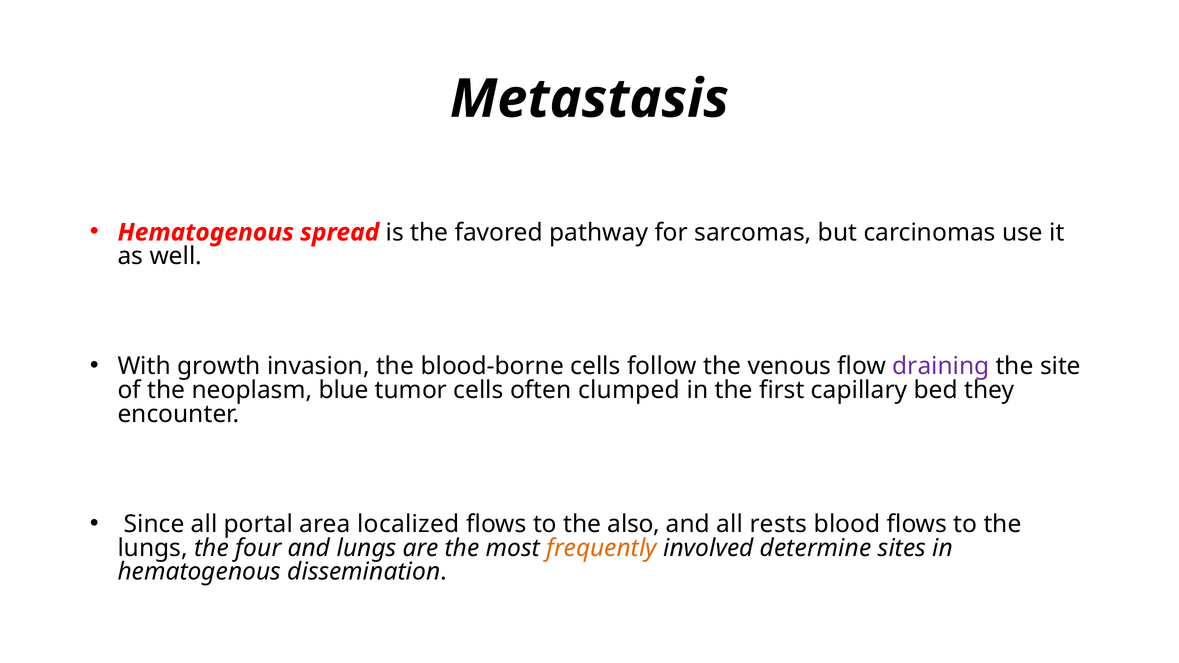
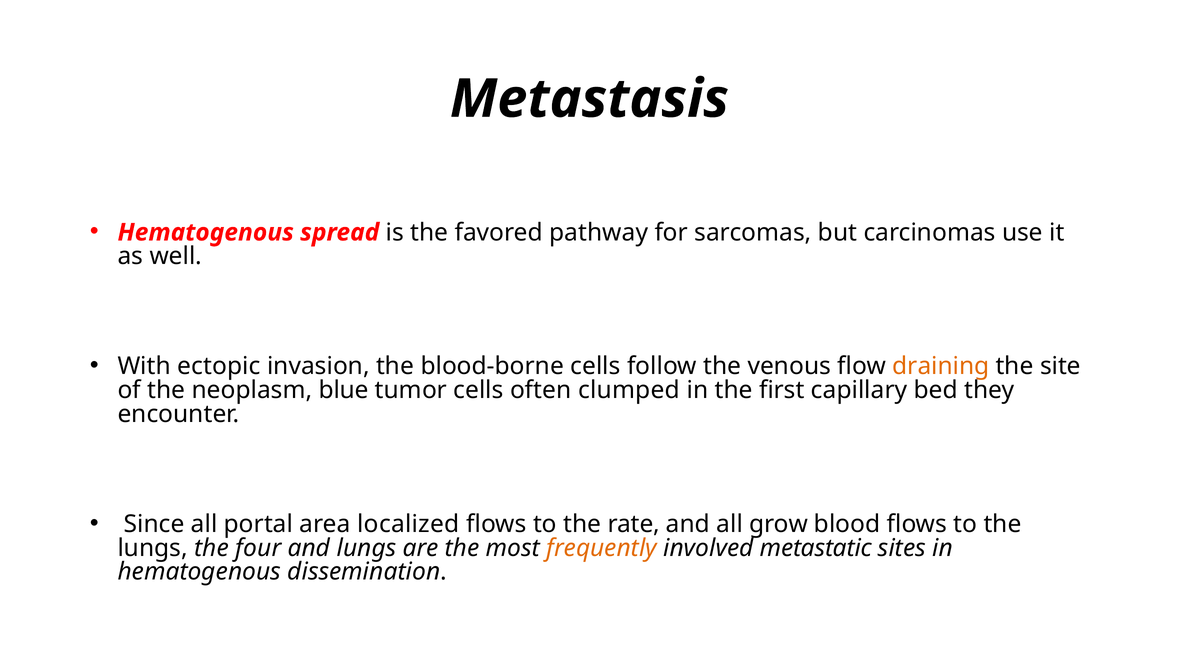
growth: growth -> ectopic (219, 366)
draining colour: purple -> orange (941, 366)
also: also -> rate (634, 524)
rests: rests -> grow (779, 524)
determine: determine -> metastatic (816, 548)
